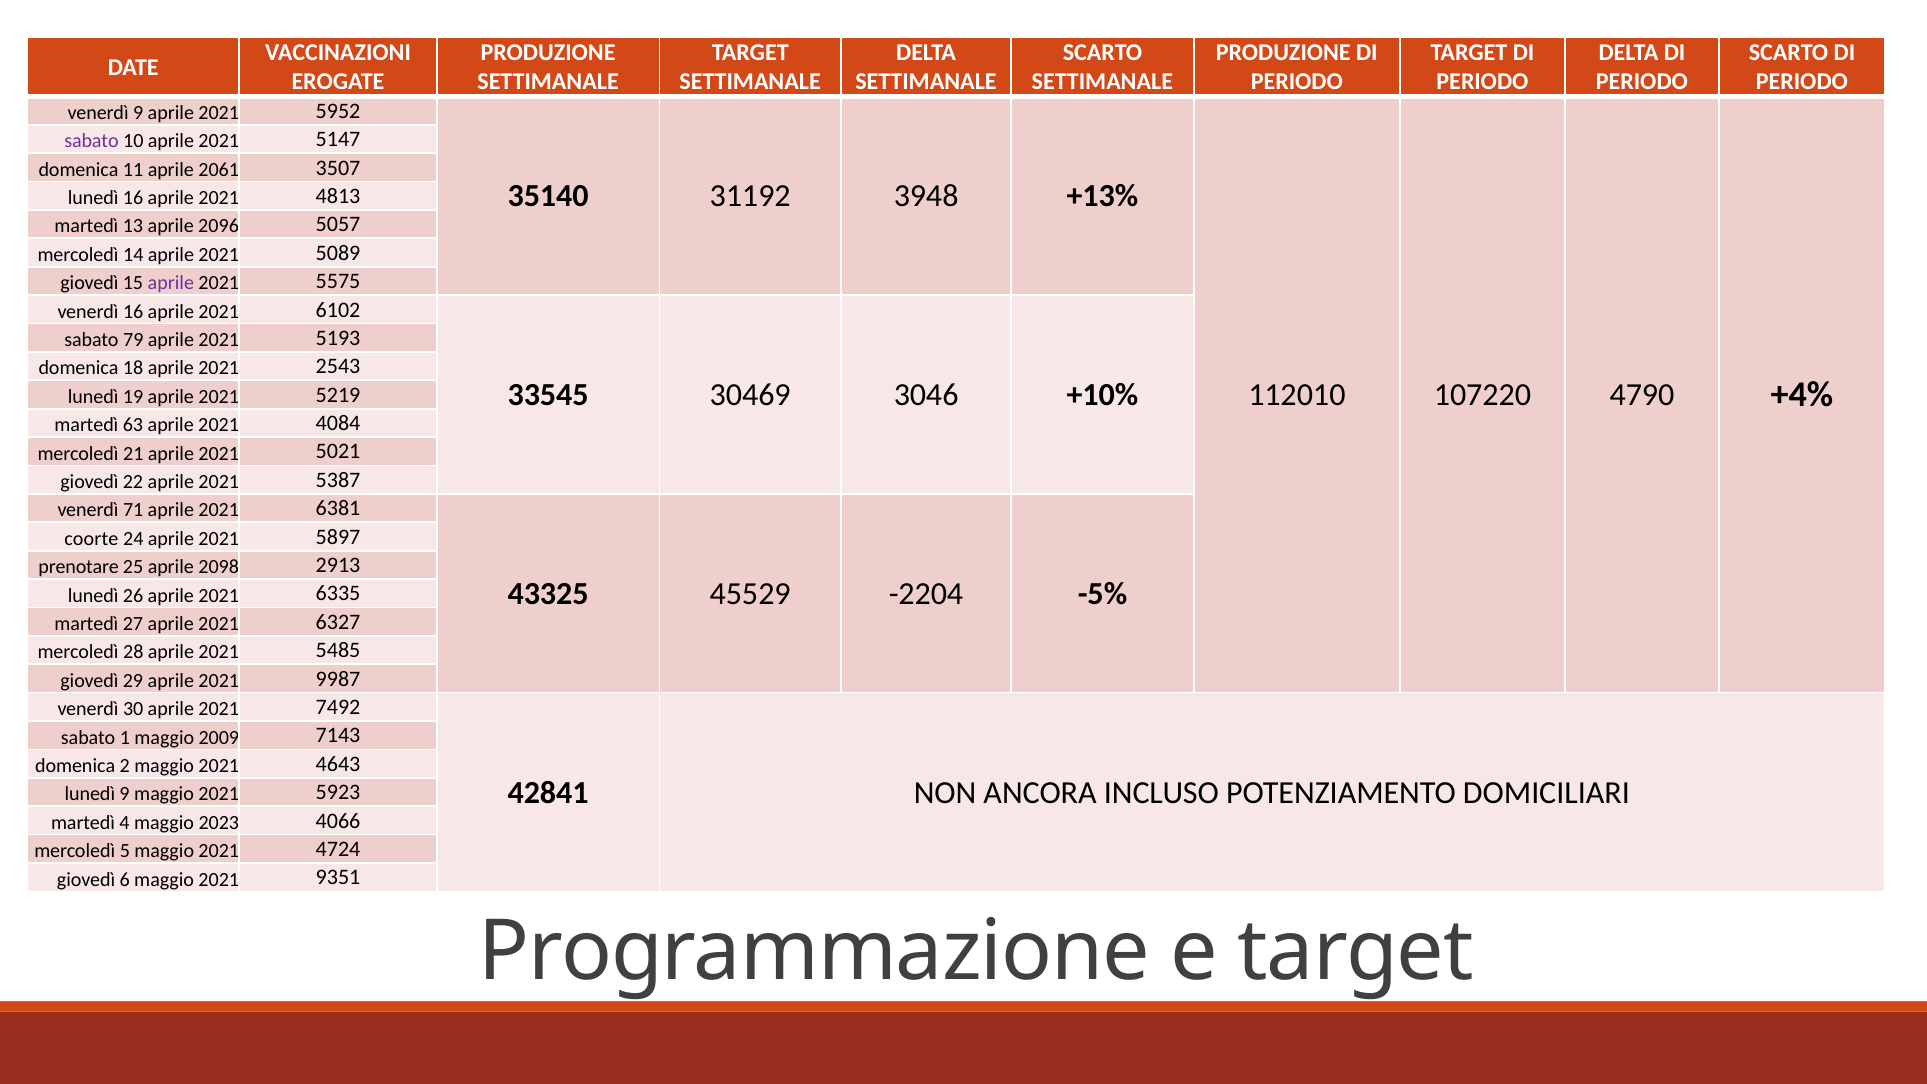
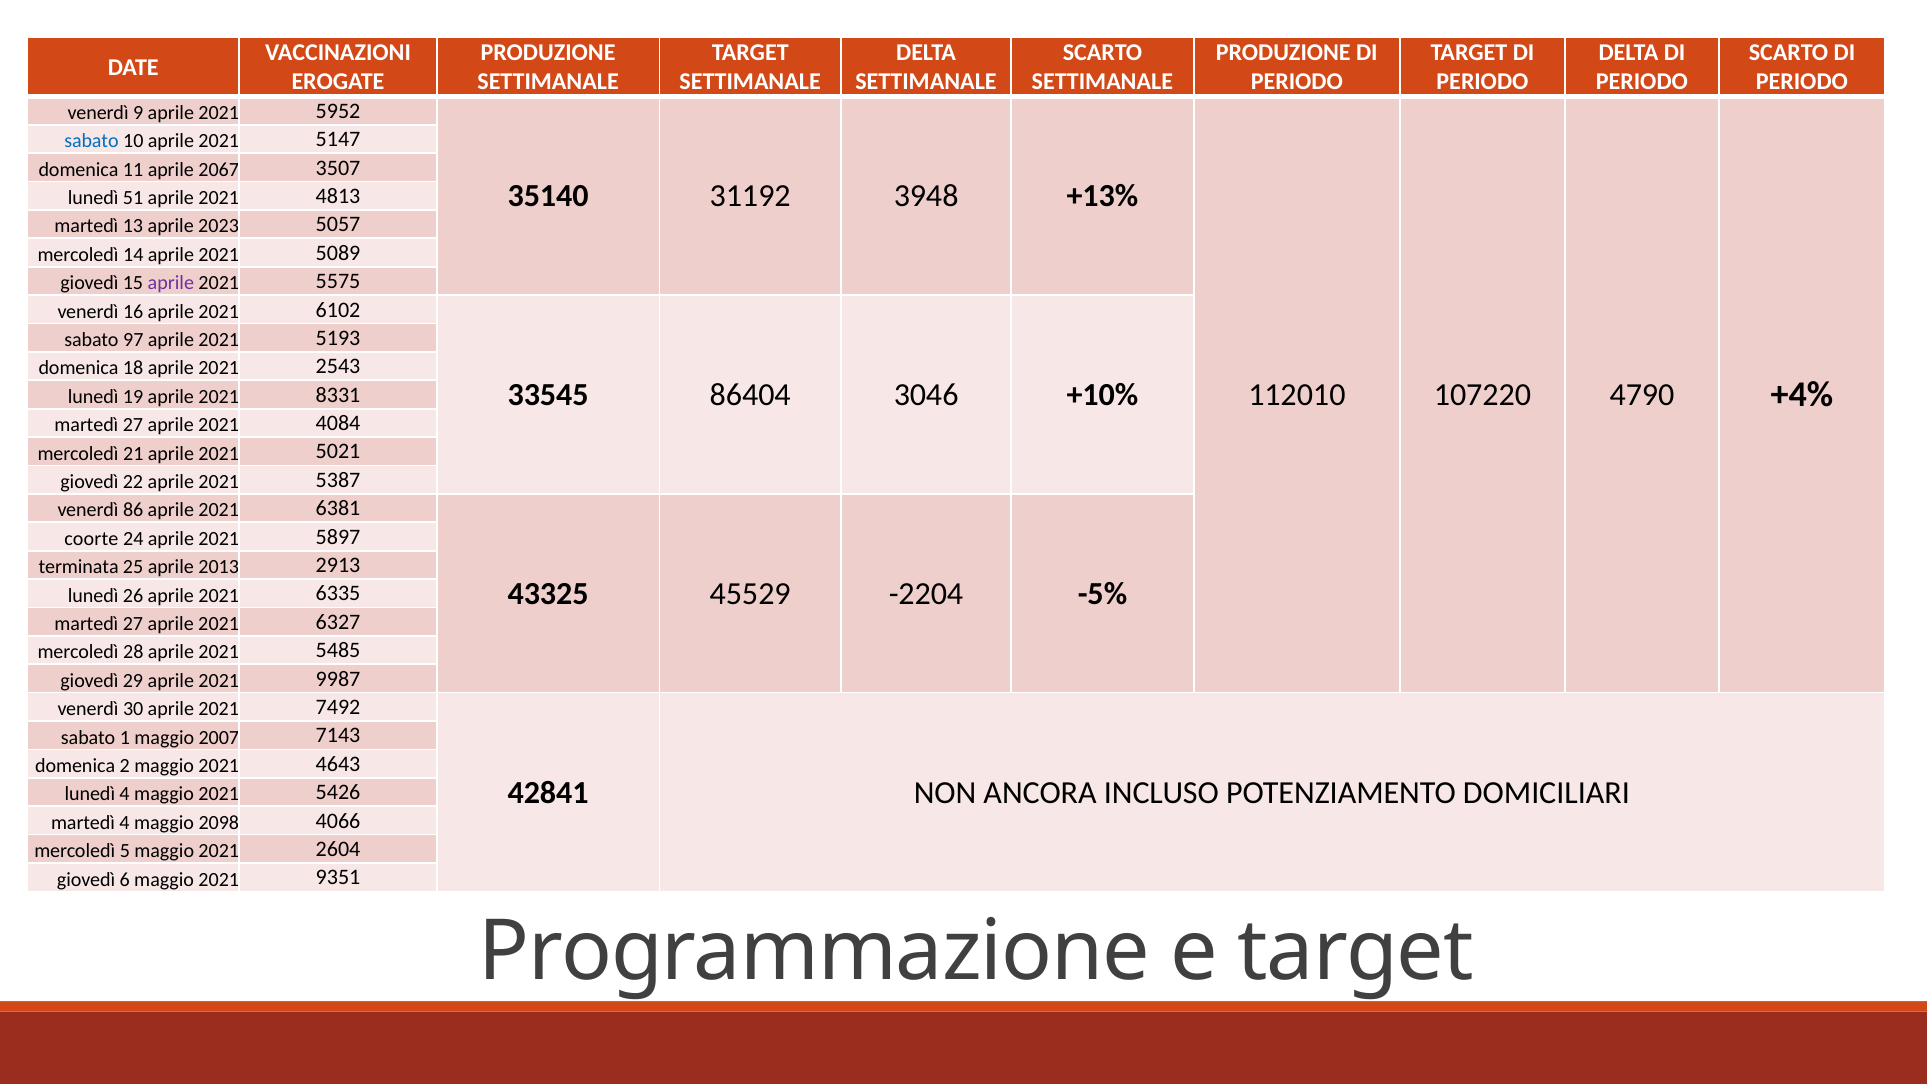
sabato colour: purple -> blue (92, 141)
2061: 2061 -> 2067 (219, 170)
lunedì 16: 16 -> 51 (133, 198)
2096: 2096 -> 2023 (219, 226)
79: 79 -> 97 (133, 340)
30469: 30469 -> 86404 (750, 395)
5219: 5219 -> 8331 (338, 395)
63: 63 -> 27 (133, 425)
71: 71 -> 86 (133, 510)
prenotare: prenotare -> terminata (79, 567)
2098: 2098 -> 2013 (219, 567)
2009: 2009 -> 2007 (219, 737)
lunedì 9: 9 -> 4 (125, 794)
5923: 5923 -> 5426 (338, 792)
2023: 2023 -> 2098 (219, 823)
4724: 4724 -> 2604 (338, 849)
